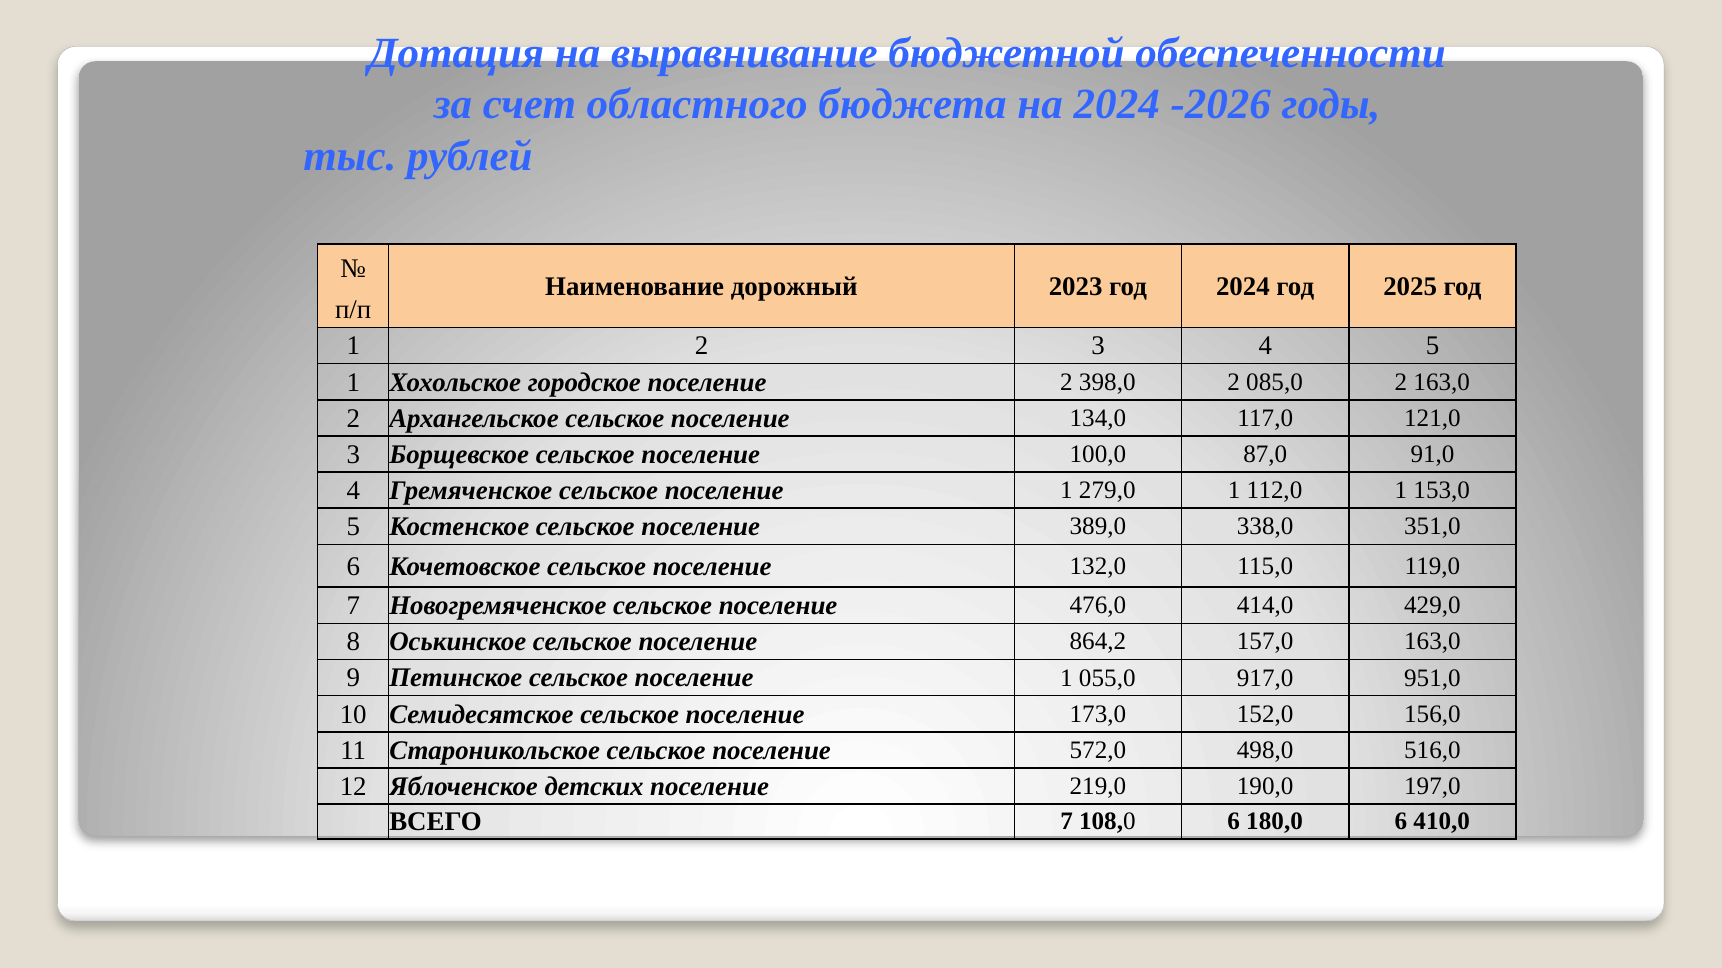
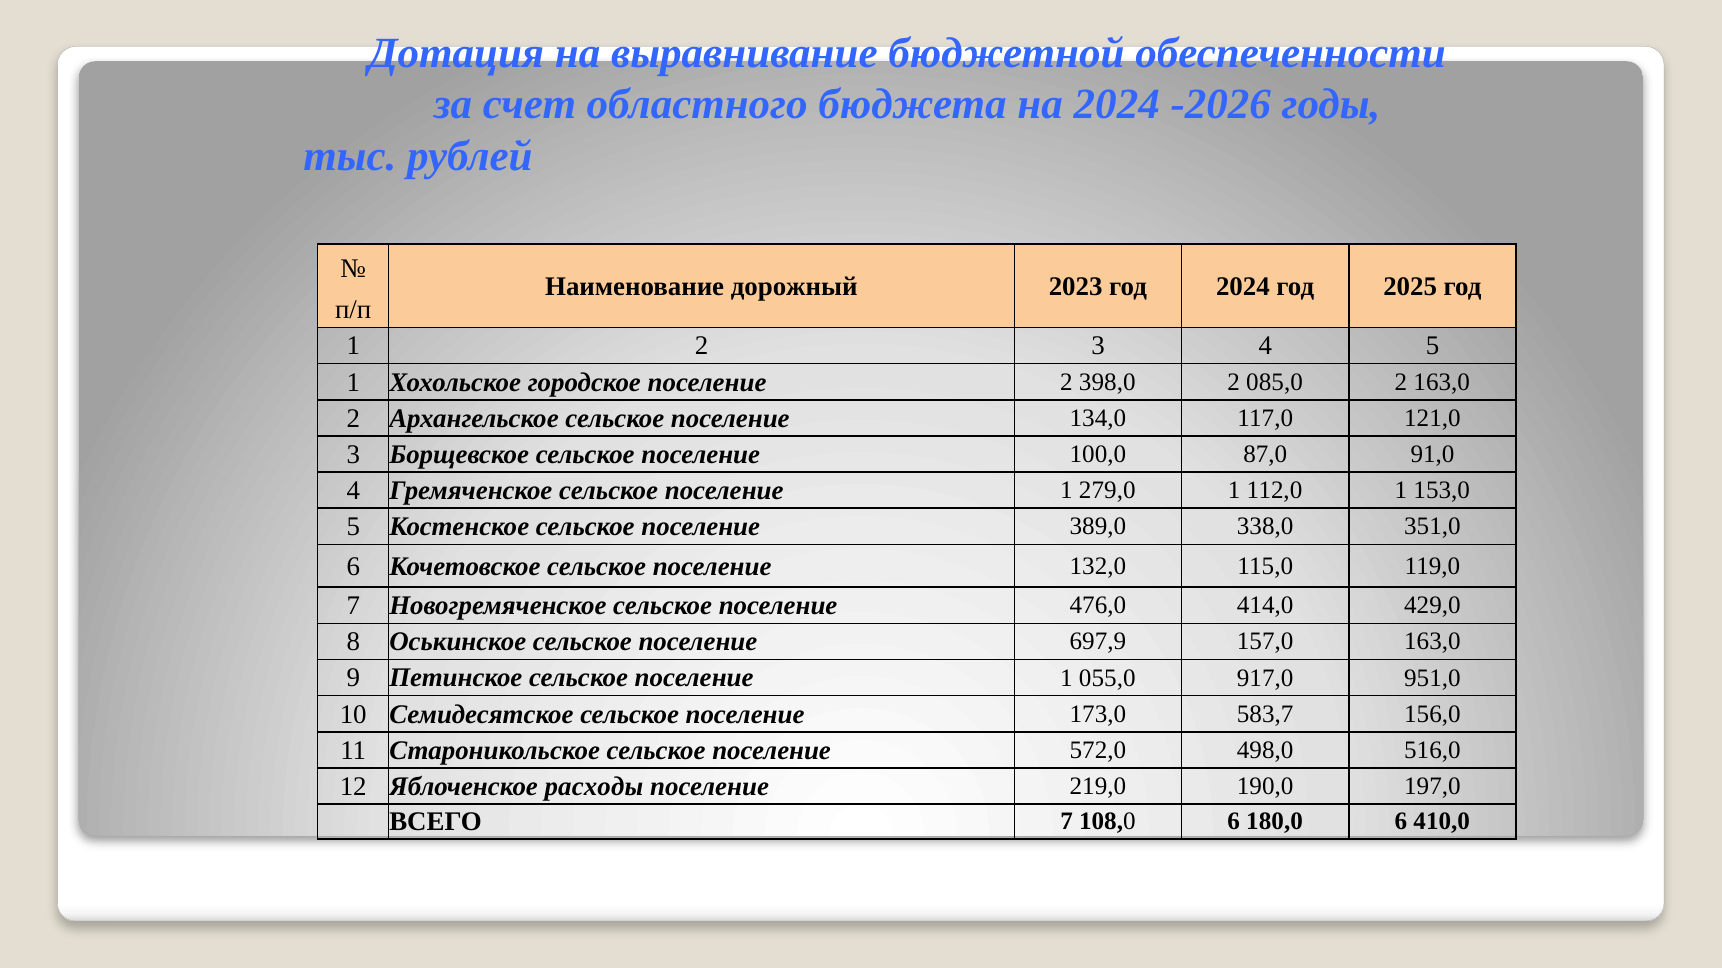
864,2: 864,2 -> 697,9 (1098, 642)
152,0: 152,0 -> 583,7 (1265, 714)
детских: детских -> расходы (594, 787)
